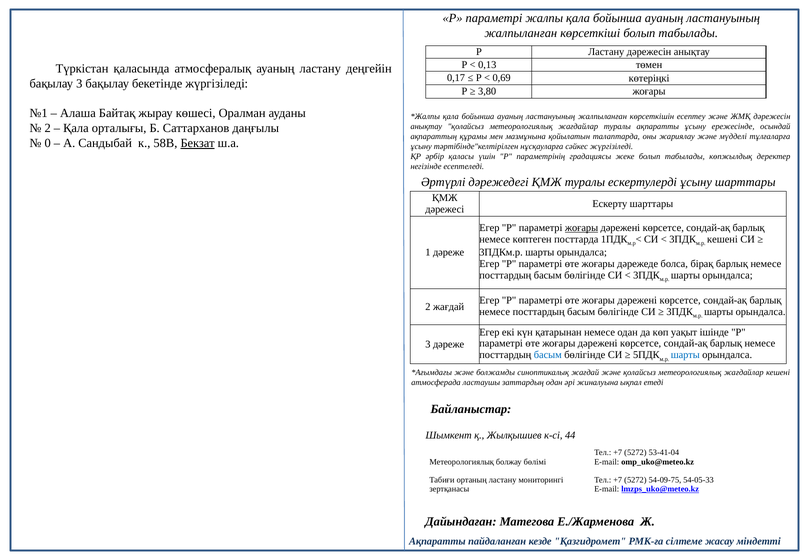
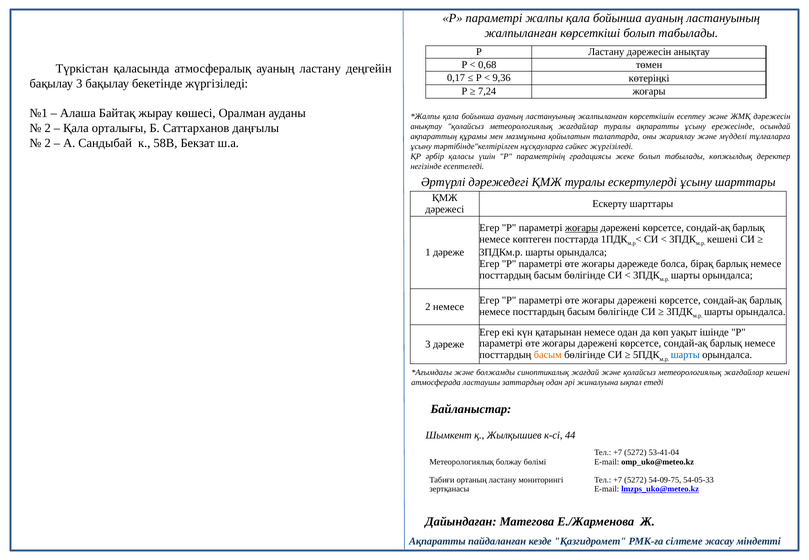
0,13: 0,13 -> 0,68 (487, 65)
0,69: 0,69 -> 9,36 (502, 78)
3,80: 3,80 -> 7,24 (487, 91)
0: 0 -> 2 (48, 143)
Бекзат underline: present -> none (198, 143)
2 жағдай: жағдай -> немесе (449, 307)
басым colour: blue -> orange (548, 355)
